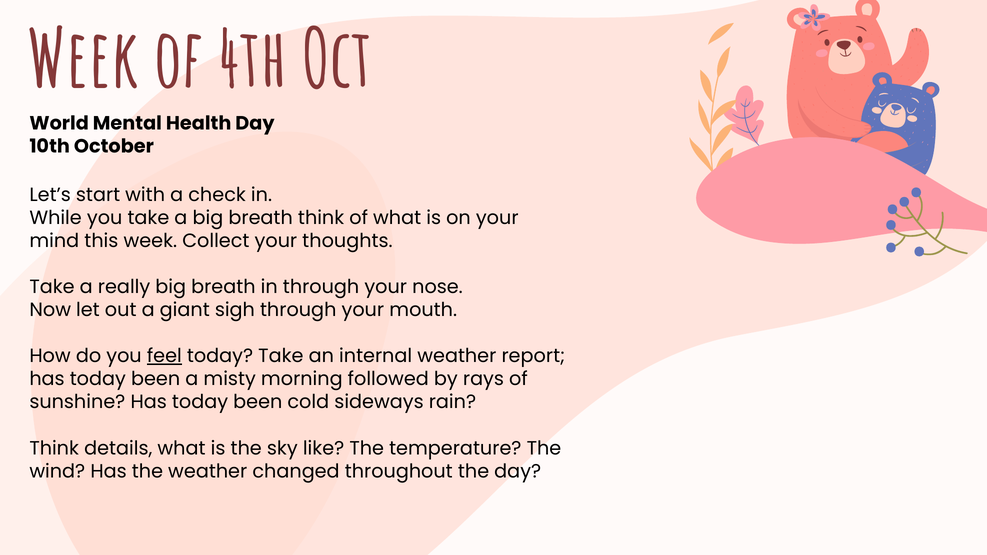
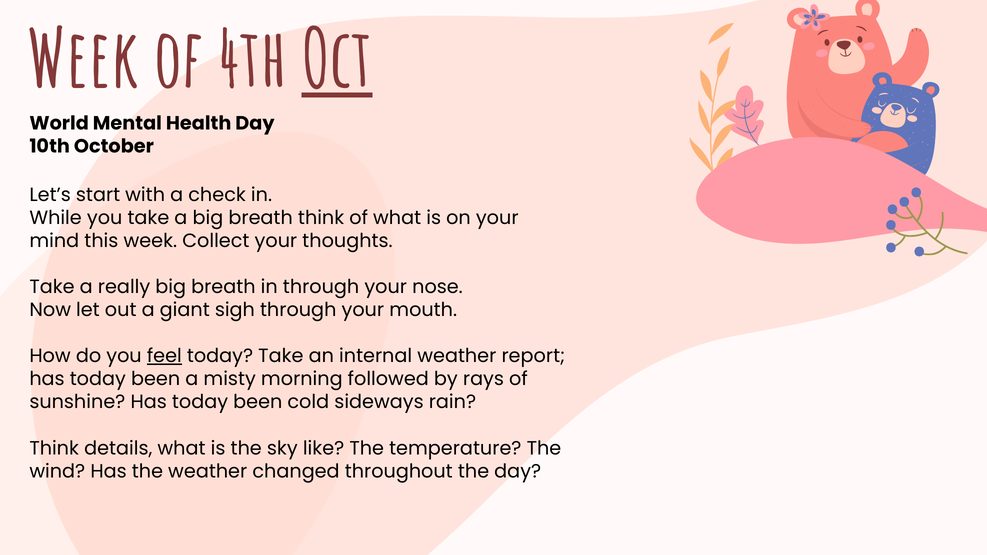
Oct underline: none -> present (337, 61)
